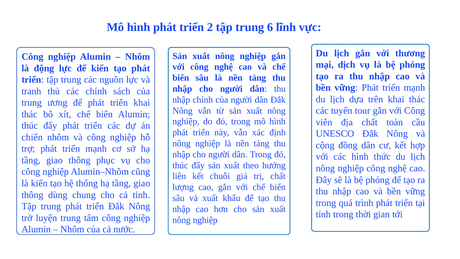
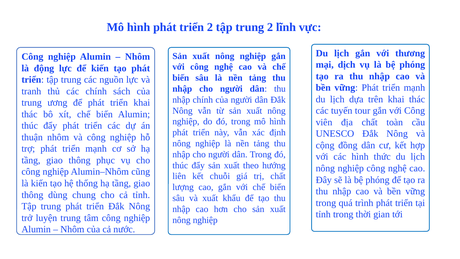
trung 6: 6 -> 2 (270, 27)
chiến: chiến -> thuận (32, 137)
